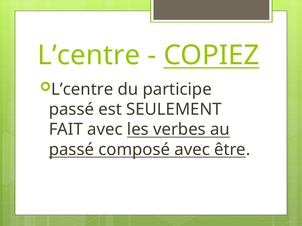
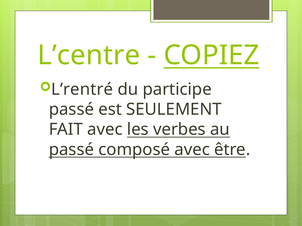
L’centre: L’centre -> L’rentré (82, 89)
